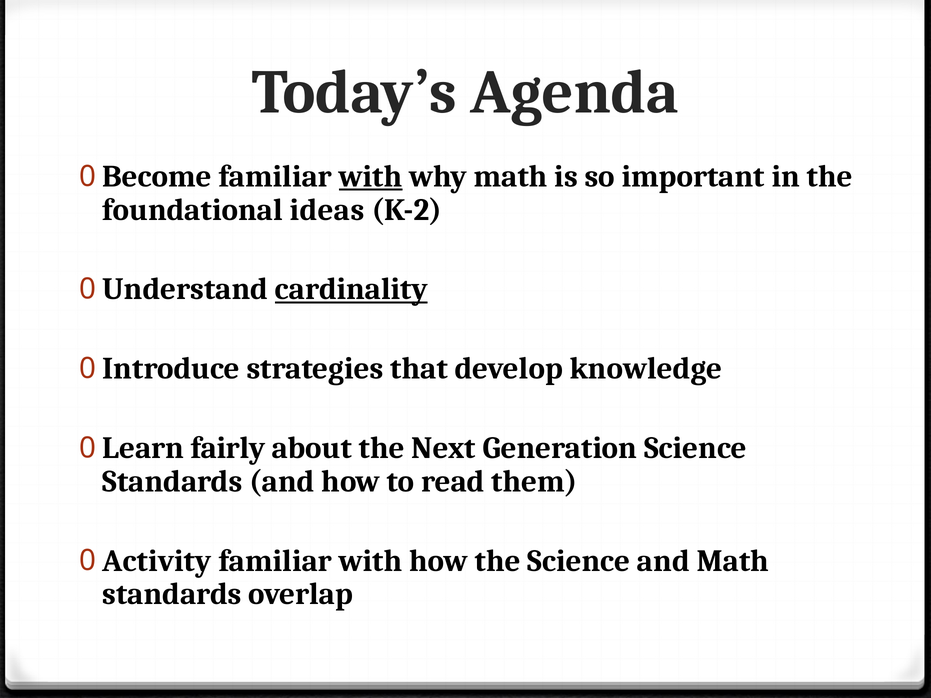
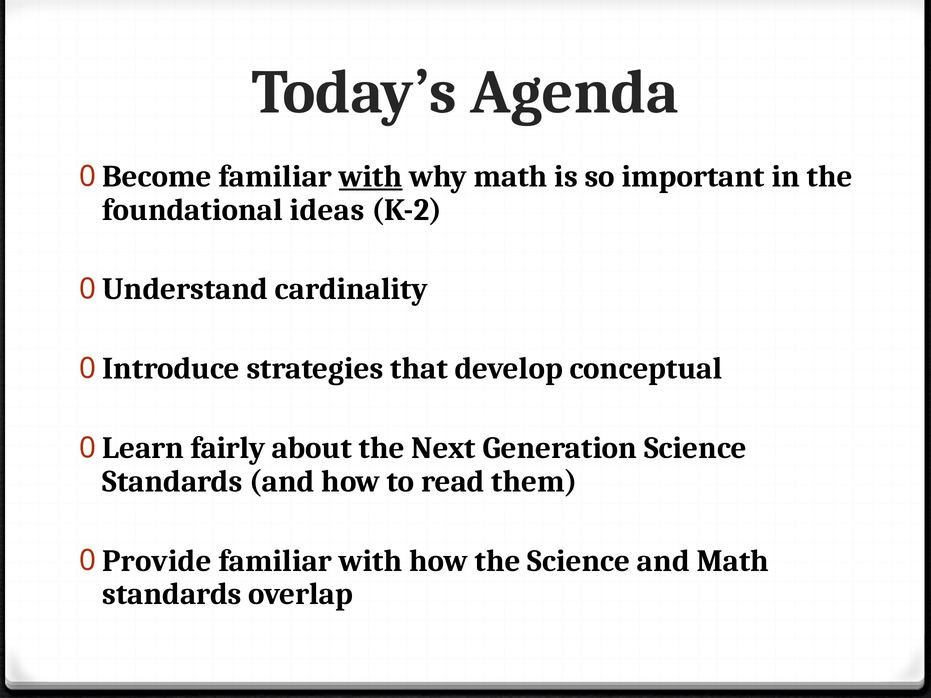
cardinality underline: present -> none (351, 289)
knowledge: knowledge -> conceptual (646, 369)
Activity: Activity -> Provide (157, 561)
